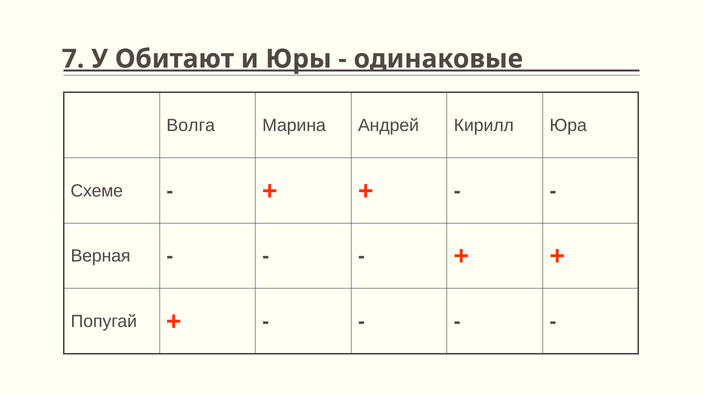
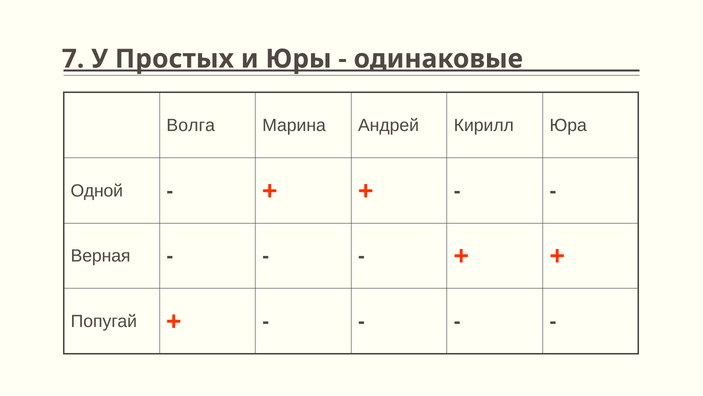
Обитают: Обитают -> Простых (174, 59)
Схеме: Схеме -> Одной (97, 190)
